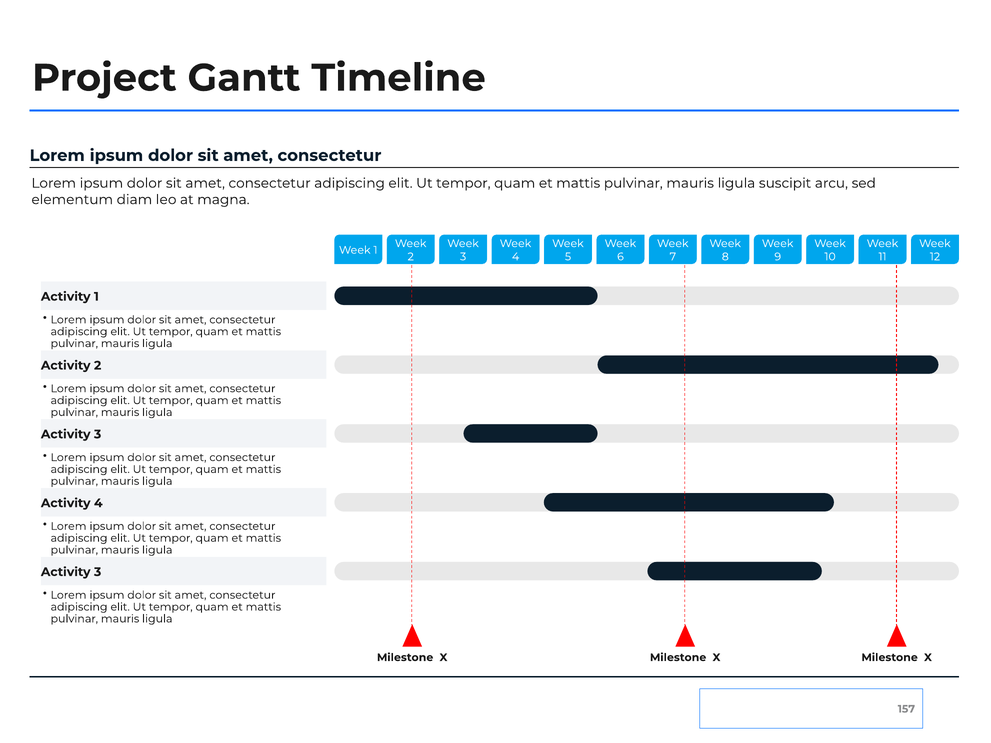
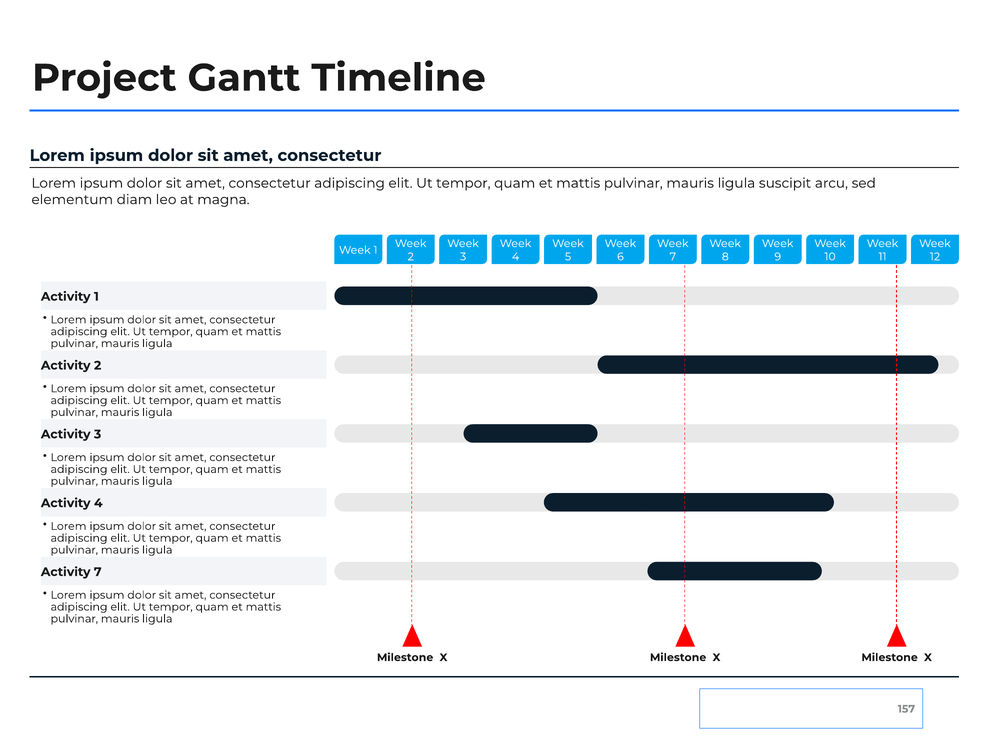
3: 3 -> 7 (98, 572)
